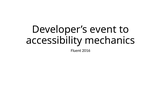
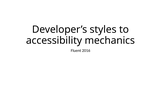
event: event -> styles (103, 29)
